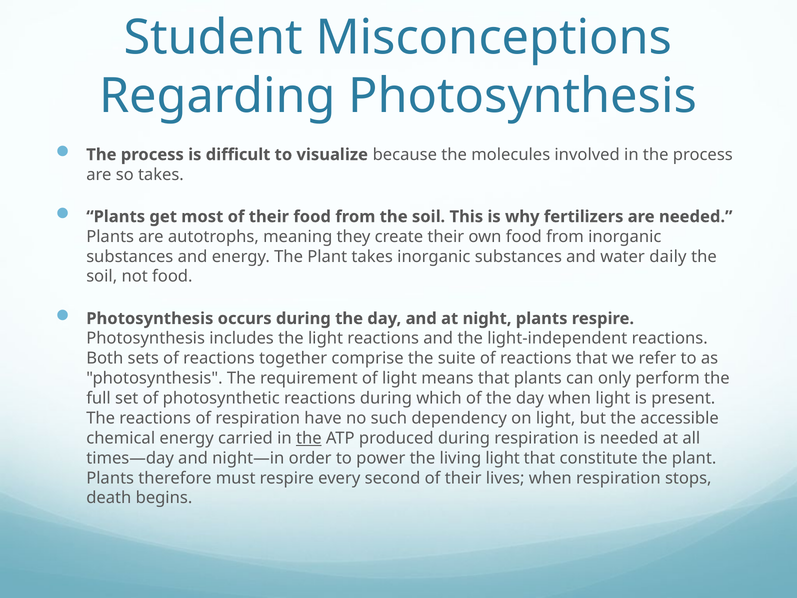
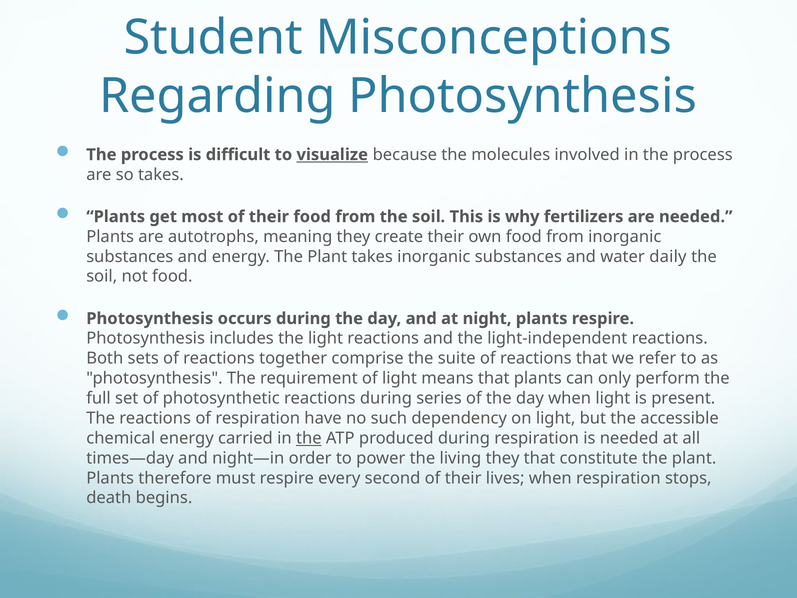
visualize underline: none -> present (332, 155)
which: which -> series (439, 398)
living light: light -> they (503, 458)
